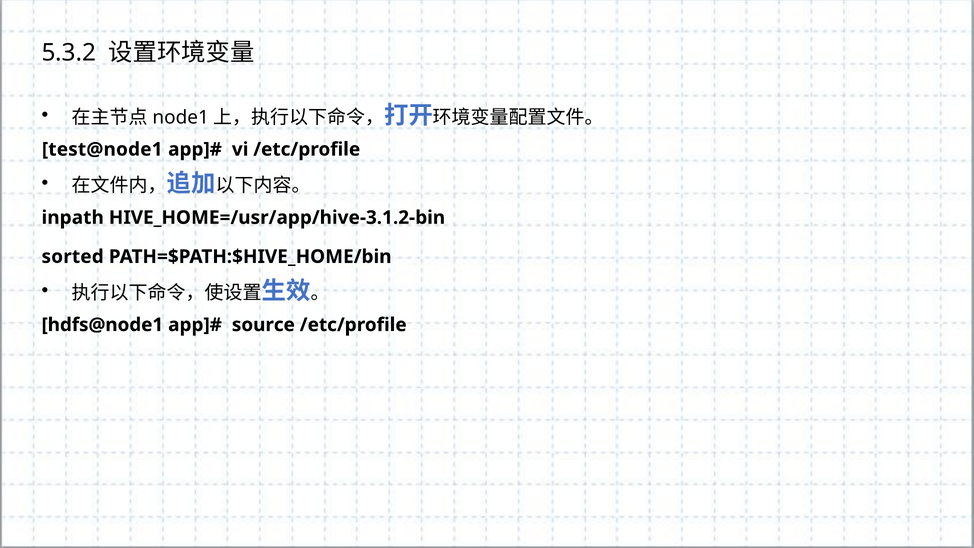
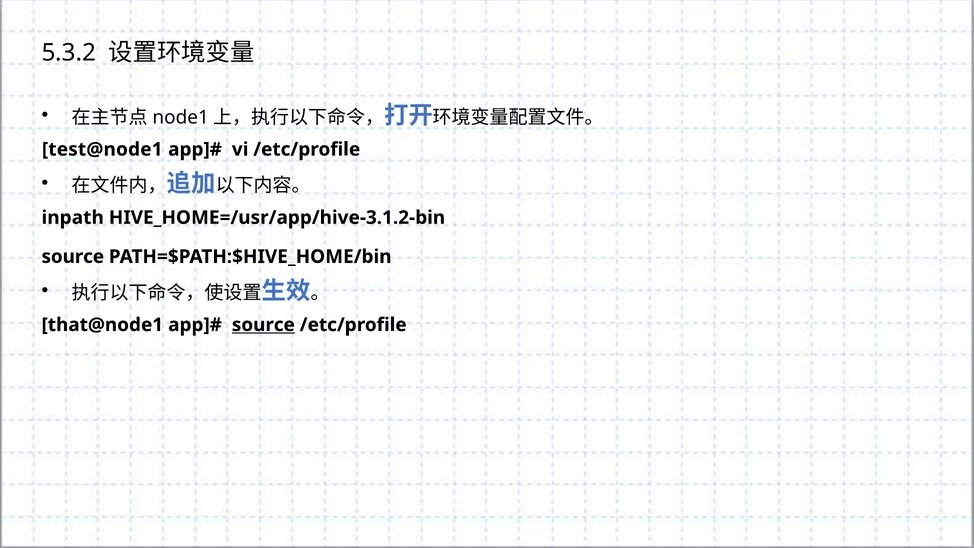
sorted: sorted -> source (73, 257)
hdfs@node1: hdfs@node1 -> that@node1 (102, 325)
source underline: none -> present (263, 325)
